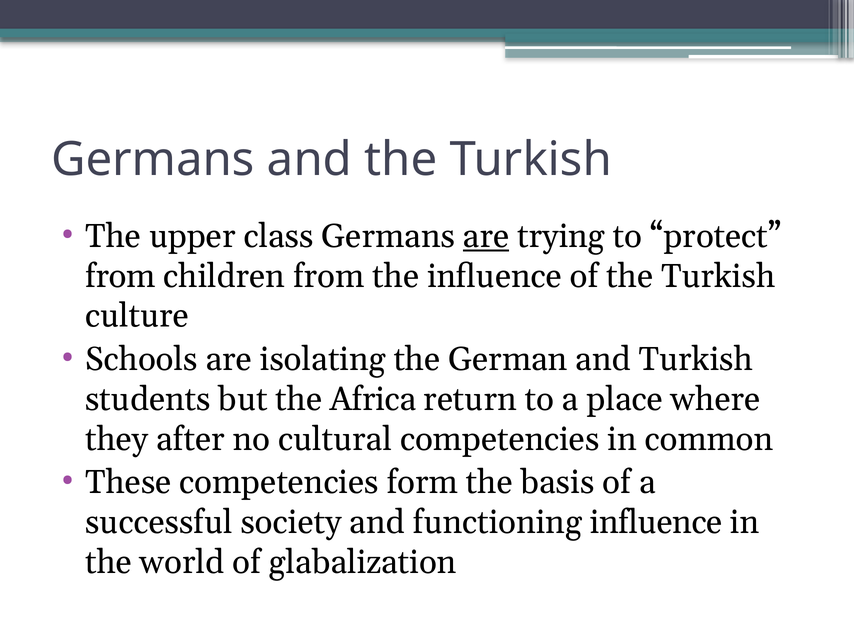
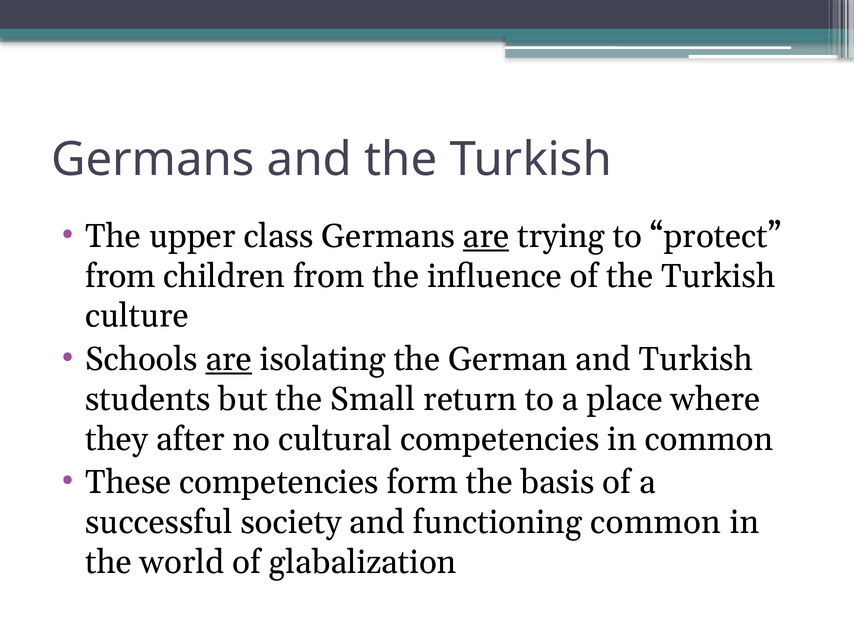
are underline: none -> present (229, 360)
Africa: Africa -> Small (373, 400)
functioning influence: influence -> common (656, 523)
